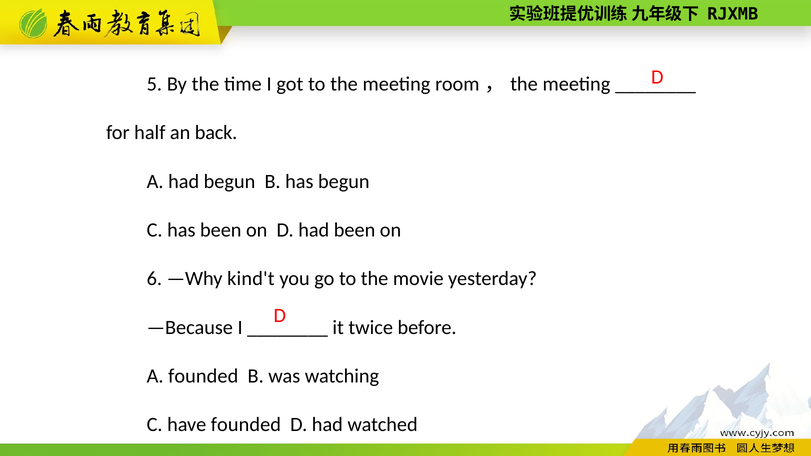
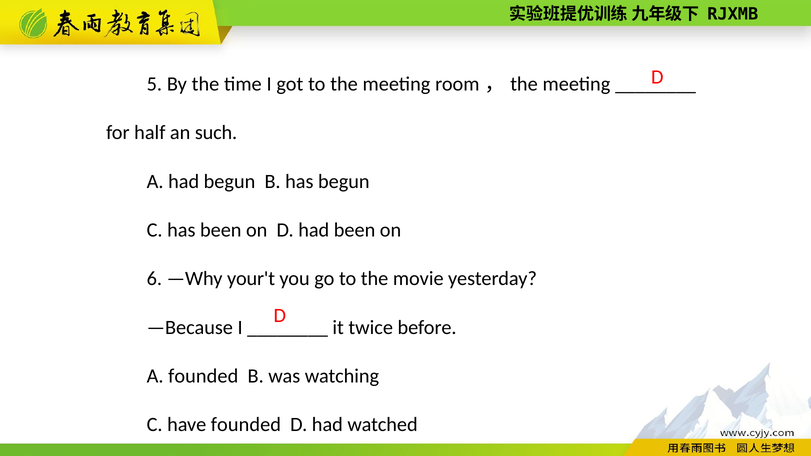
back: back -> such (216, 133)
kind't: kind't -> your't (251, 279)
